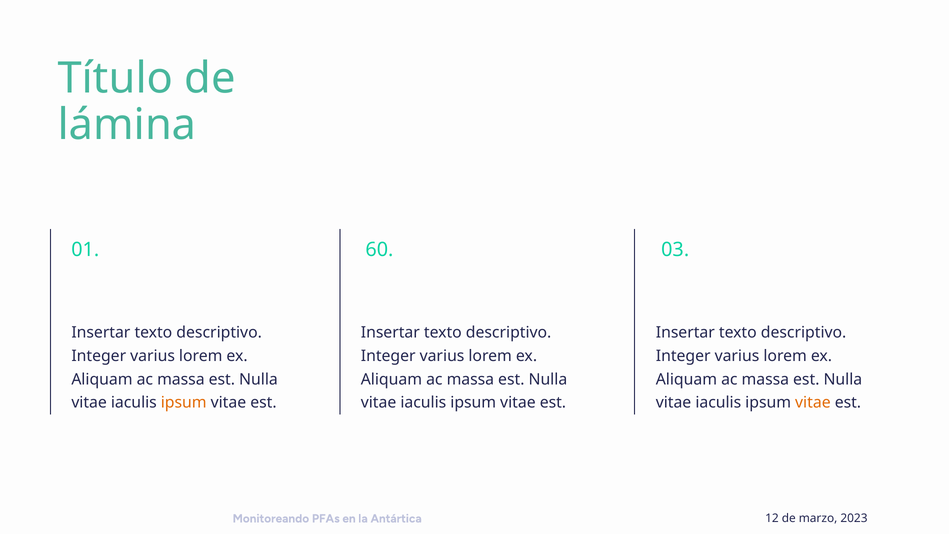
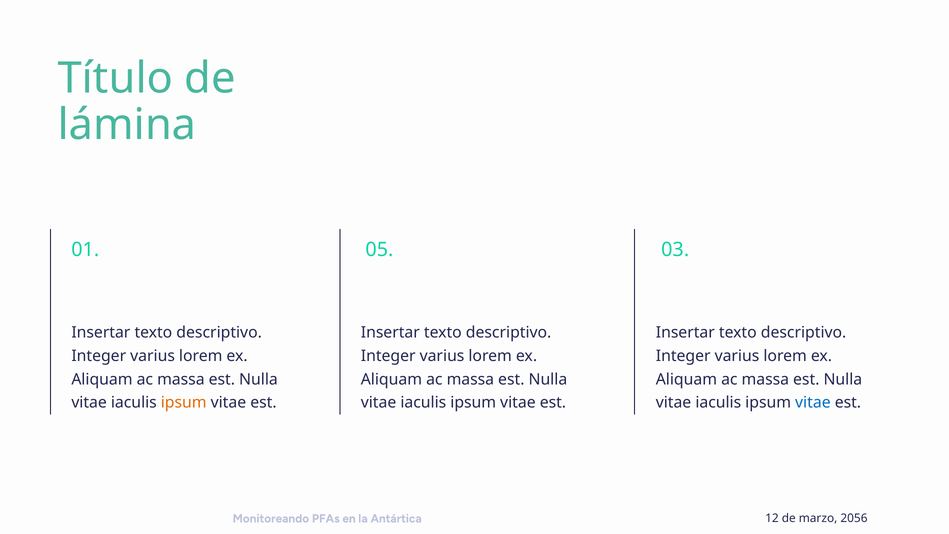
60: 60 -> 05 (379, 250)
vitae colour: orange -> blue (813, 402)
2023: 2023 -> 2056 (854, 518)
